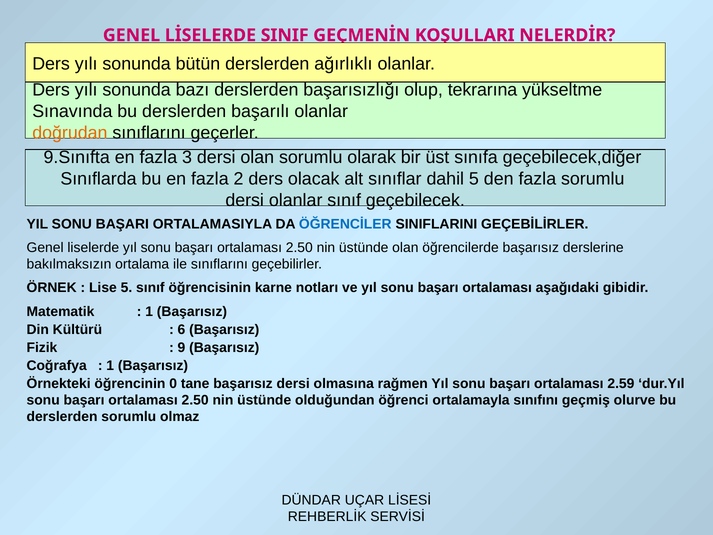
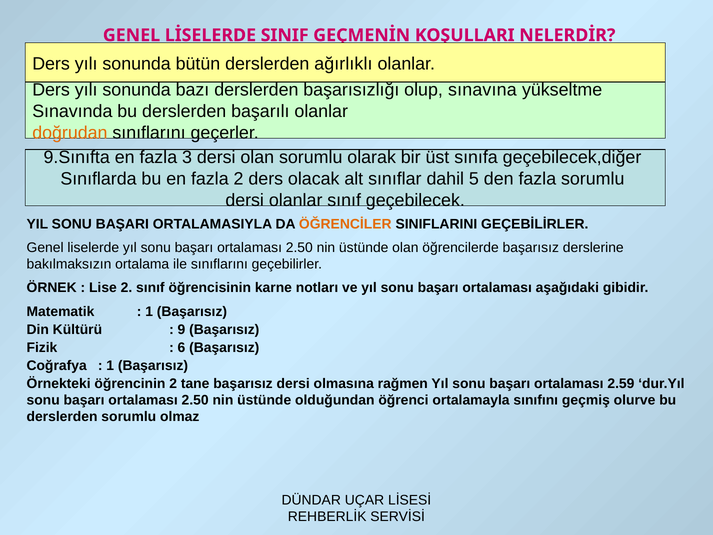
tekrarına: tekrarına -> sınavına (482, 90)
ÖĞRENCİLER colour: blue -> orange (345, 224)
Lise 5: 5 -> 2 (126, 288)
6: 6 -> 9 (181, 329)
9: 9 -> 6 (181, 347)
öğrencinin 0: 0 -> 2 (173, 383)
